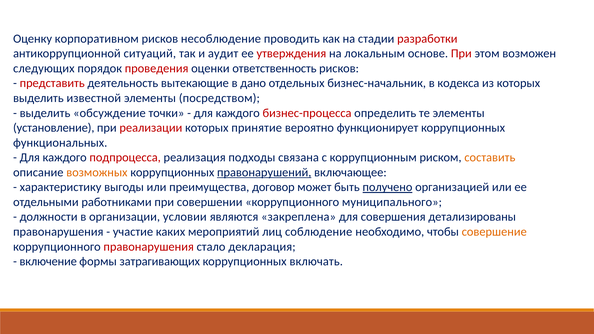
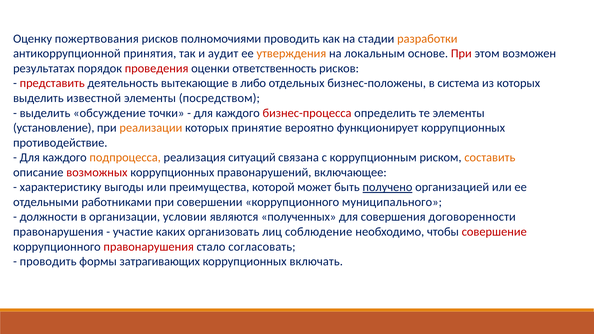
корпоративном: корпоративном -> пожертвования (97, 39)
несоблюдение: несоблюдение -> полномочиями (221, 39)
разработки colour: red -> orange (427, 39)
ситуаций: ситуаций -> принятия (150, 54)
утверждения colour: red -> orange (291, 54)
следующих: следующих -> результатах (44, 68)
дано: дано -> либо (253, 83)
бизнес-начальник: бизнес-начальник -> бизнес-положены (377, 83)
кодекса: кодекса -> система (458, 83)
реализации colour: red -> orange (151, 128)
функциональных: функциональных -> противодействие (60, 143)
подпроцесса colour: red -> orange (125, 158)
подходы: подходы -> ситуаций (252, 158)
возможных colour: orange -> red (97, 172)
правонарушений underline: present -> none (264, 172)
договор: договор -> которой (273, 187)
закреплена: закреплена -> полученных (299, 217)
детализированы: детализированы -> договоренности (472, 217)
мероприятий: мероприятий -> организовать (224, 232)
совершение colour: orange -> red (494, 232)
декларация: декларация -> согласовать (262, 247)
включение: включение -> проводить (48, 262)
